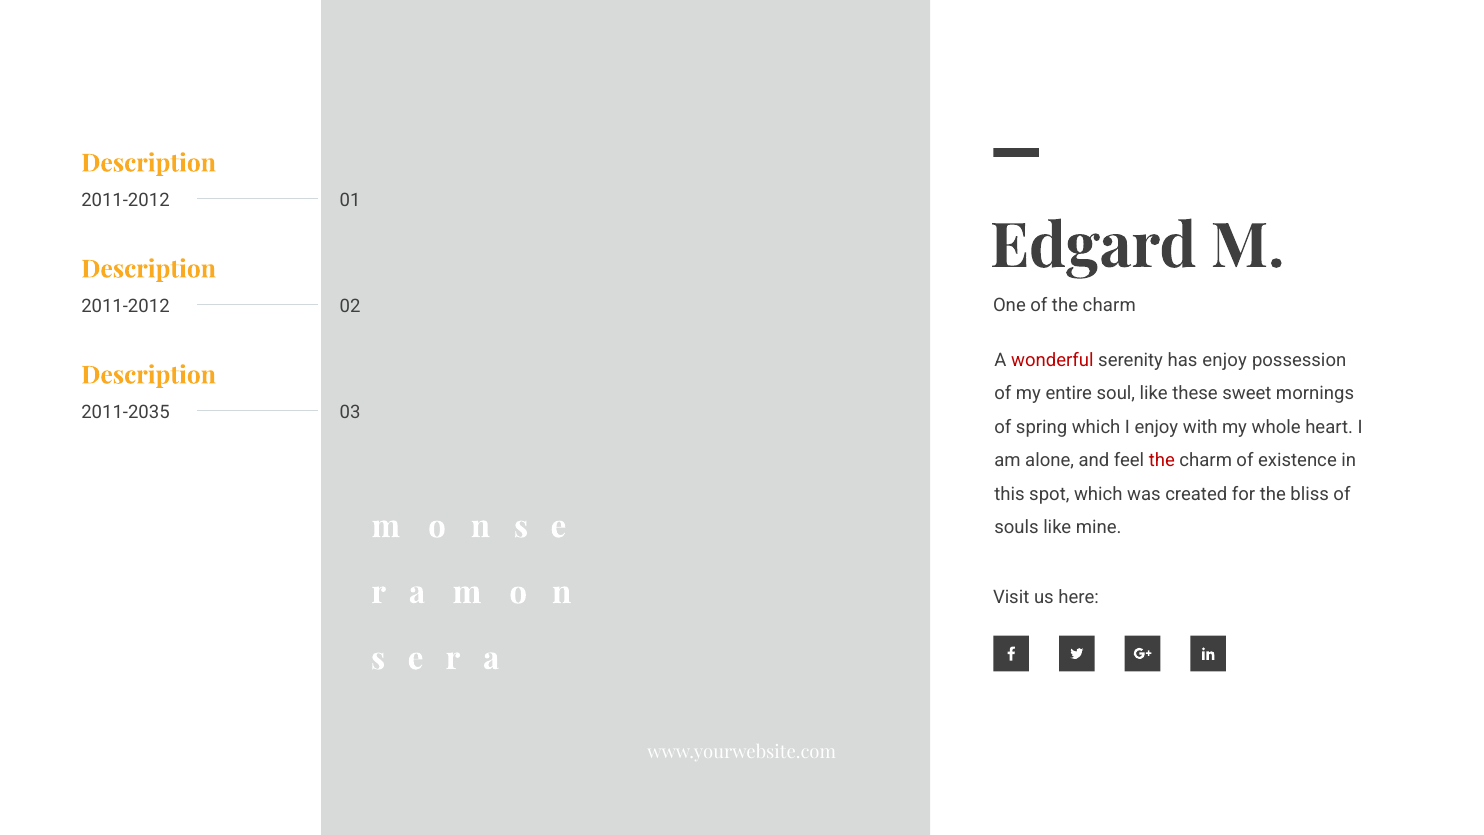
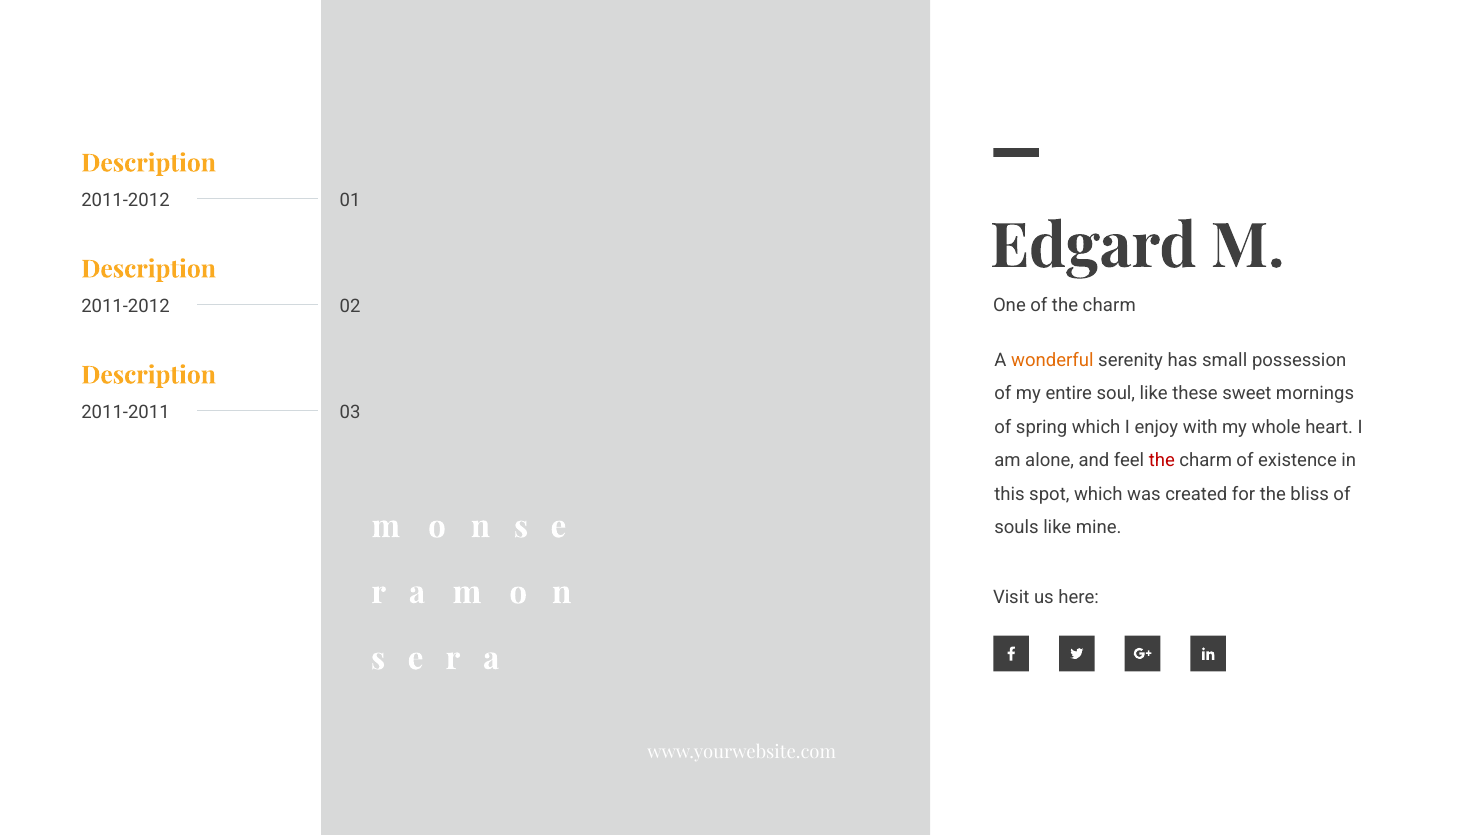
wonderful colour: red -> orange (1052, 360)
has enjoy: enjoy -> small (1225, 360)
2011-2035: 2011-2035 -> 2011-2011 (125, 413)
